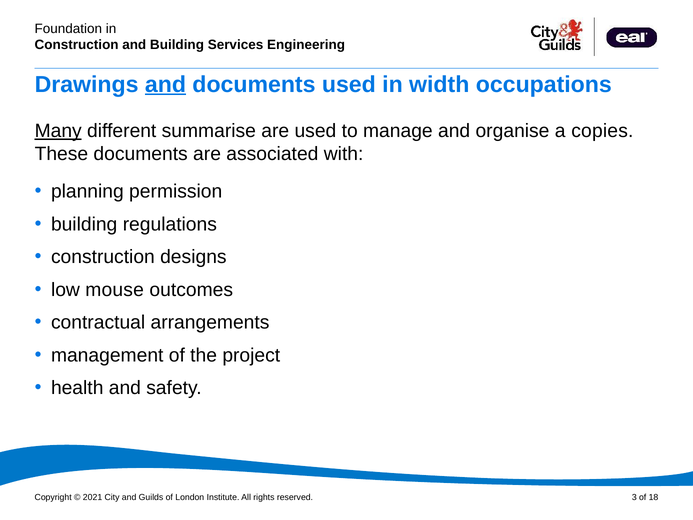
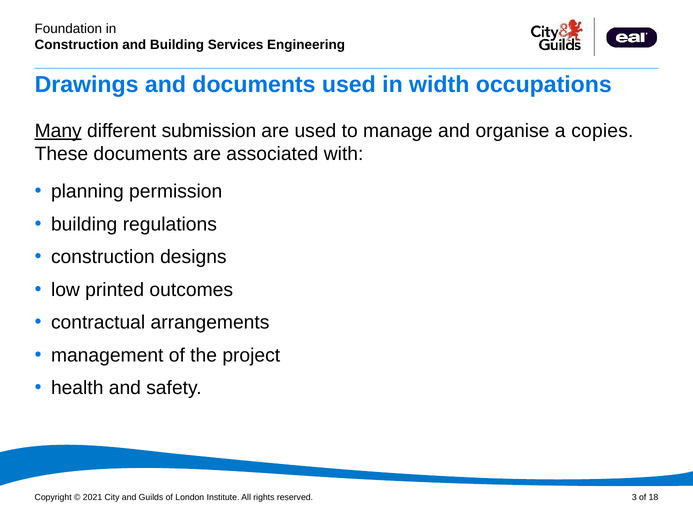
and underline: present -> none (165, 84)
summarise: summarise -> submission (209, 131)
mouse: mouse -> printed (115, 290)
